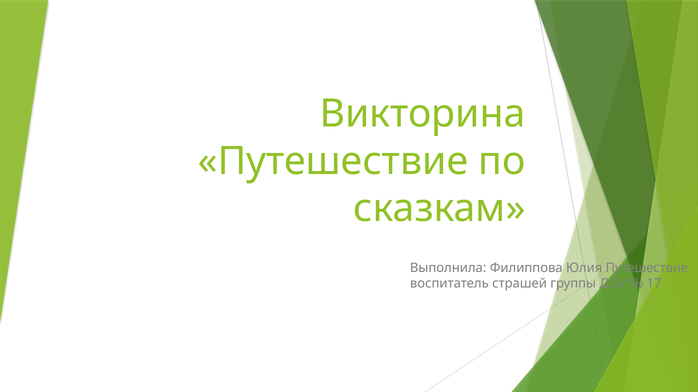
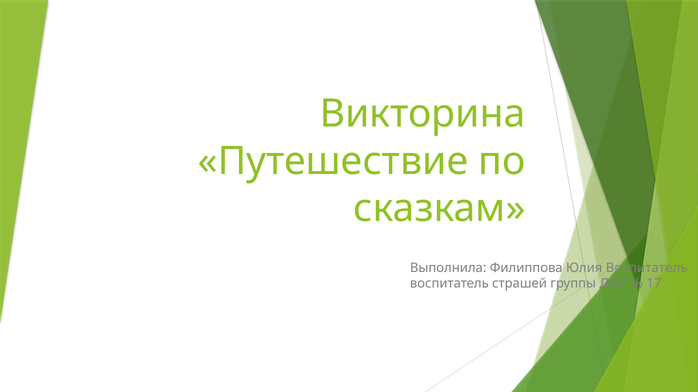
Юлия Путешествие: Путешествие -> Воспитатель (647, 268)
